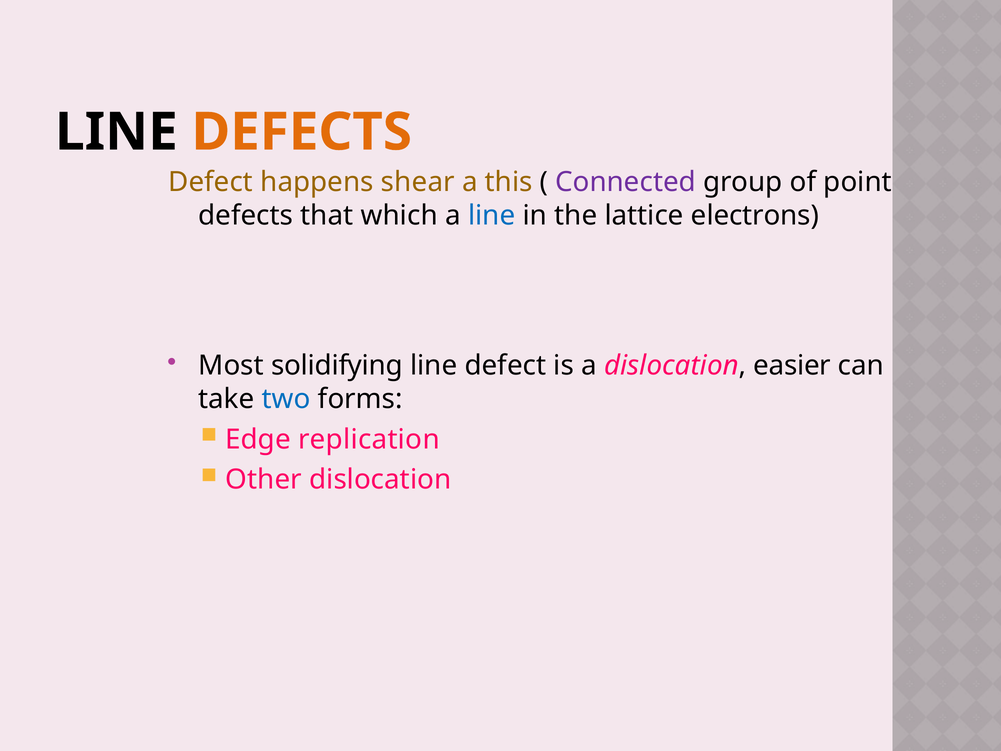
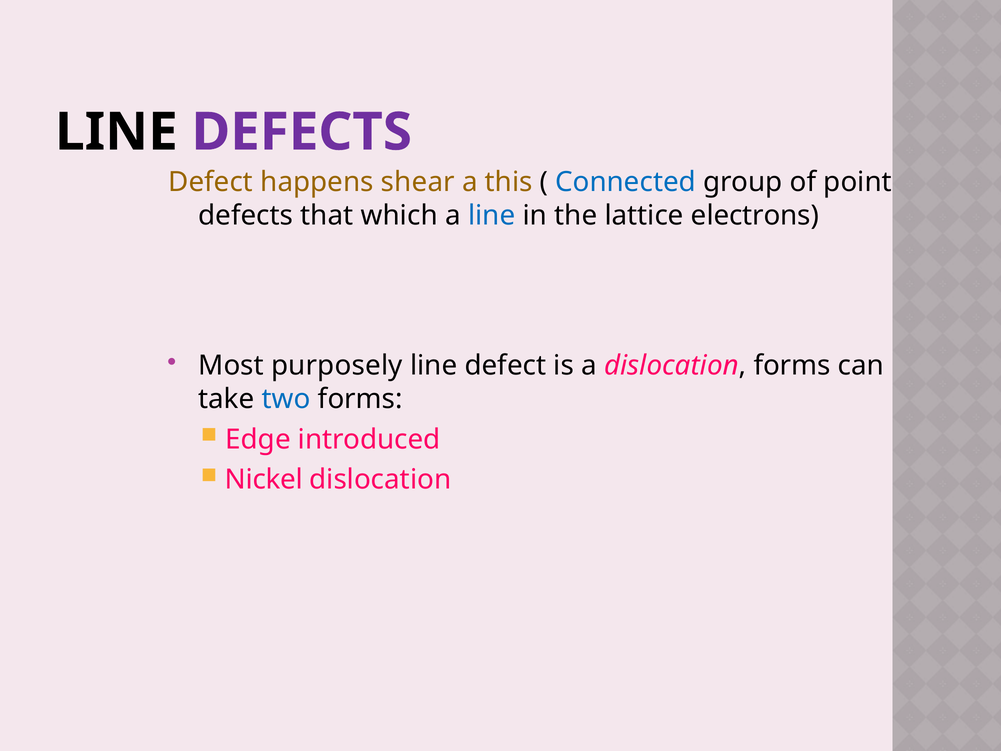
DEFECTS colour: orange -> purple (302, 132)
Connected colour: purple -> blue (626, 182)
solidifying: solidifying -> purposely (337, 366)
dislocation easier: easier -> forms (792, 366)
replication: replication -> introduced (369, 439)
Other: Other -> Nickel (264, 480)
